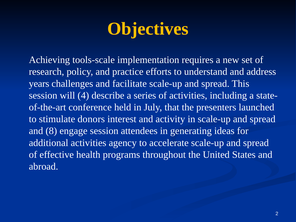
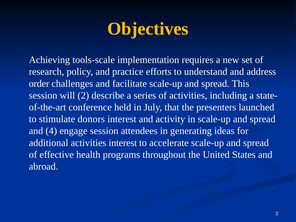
years: years -> order (39, 84)
will 4: 4 -> 2 (83, 95)
8: 8 -> 4 (51, 131)
activities agency: agency -> interest (123, 143)
